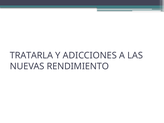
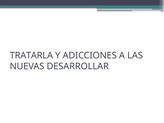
RENDIMIENTO: RENDIMIENTO -> DESARROLLAR (78, 66)
